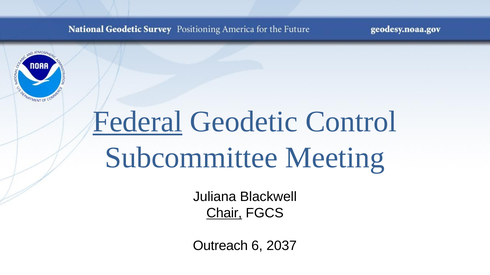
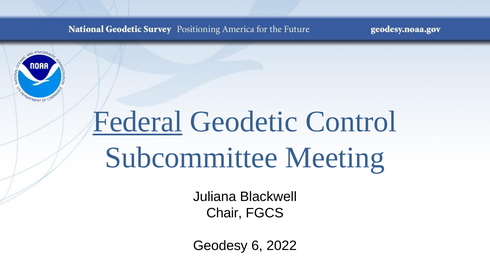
Chair underline: present -> none (224, 214)
Outreach: Outreach -> Geodesy (220, 246)
2037: 2037 -> 2022 (282, 246)
